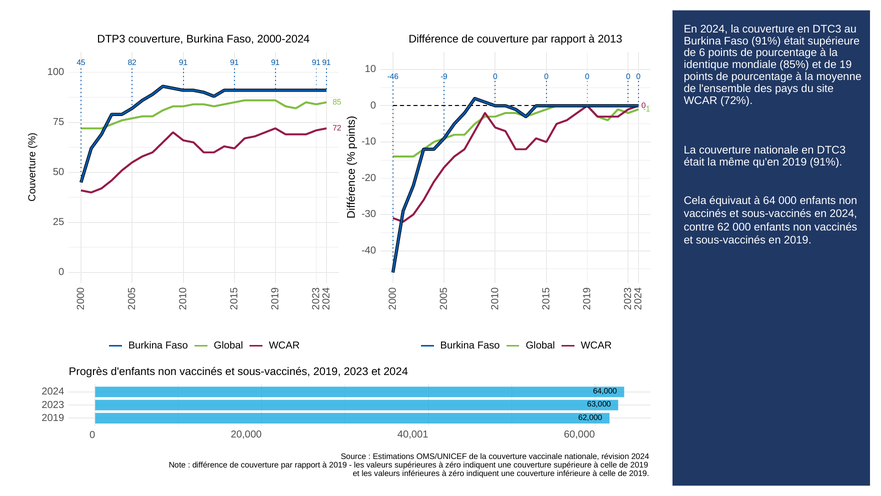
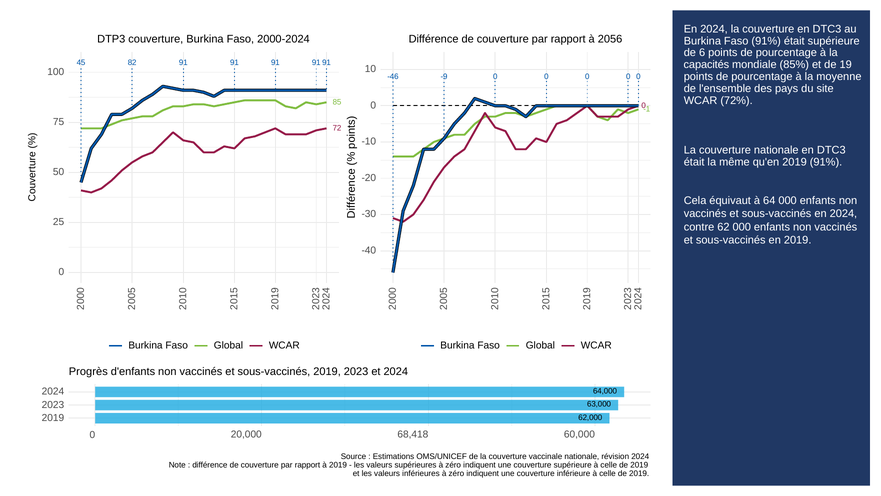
2013: 2013 -> 2056 (610, 39)
identique: identique -> capacités (706, 65)
40,001: 40,001 -> 68,418 (413, 434)
